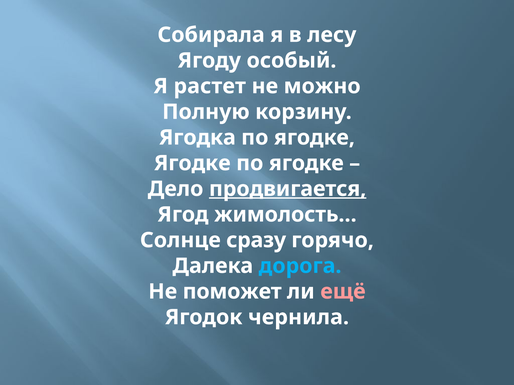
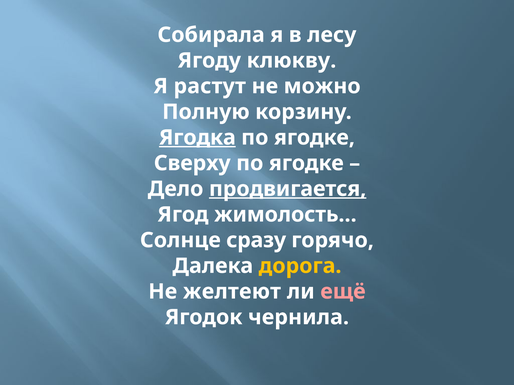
особый: особый -> клюкву (291, 61)
растет: растет -> растут (210, 86)
Ягодка underline: none -> present (197, 138)
Ягодке: Ягодке -> Сверху (192, 163)
дорога colour: light blue -> yellow (300, 266)
поможет: поможет -> желтеют (232, 292)
